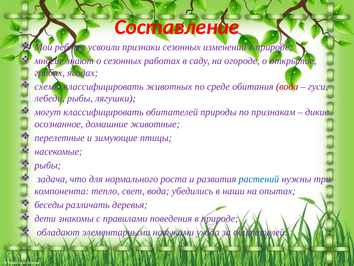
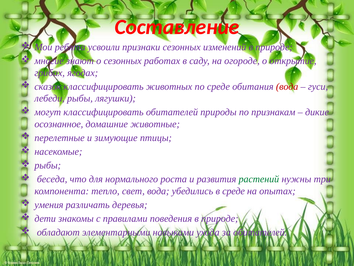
схемы: схемы -> сказок (48, 86)
задача: задача -> беседа (52, 179)
растений colour: blue -> green (259, 179)
в наши: наши -> среде (234, 191)
беседы: беседы -> умения (49, 204)
